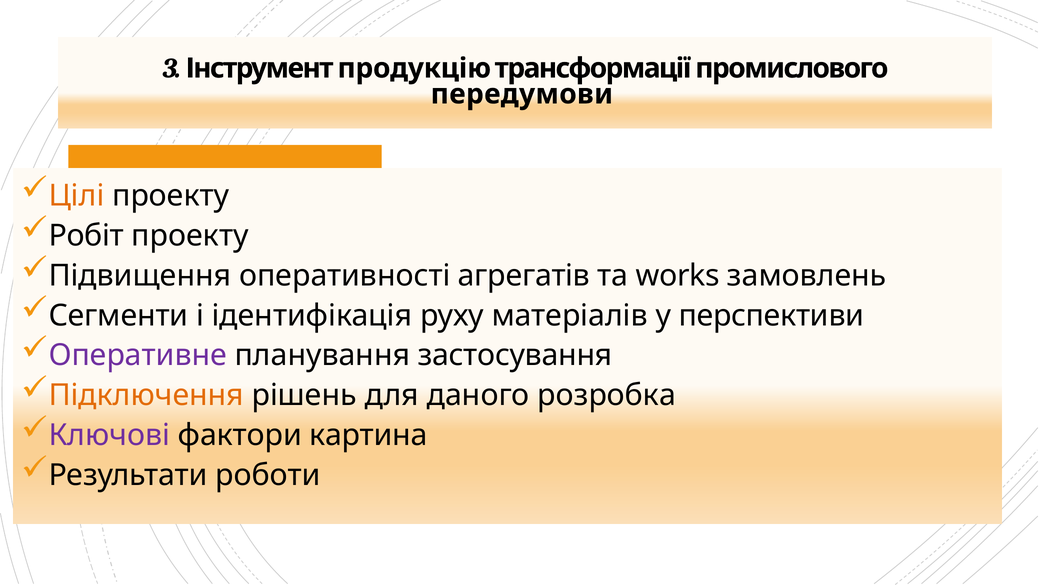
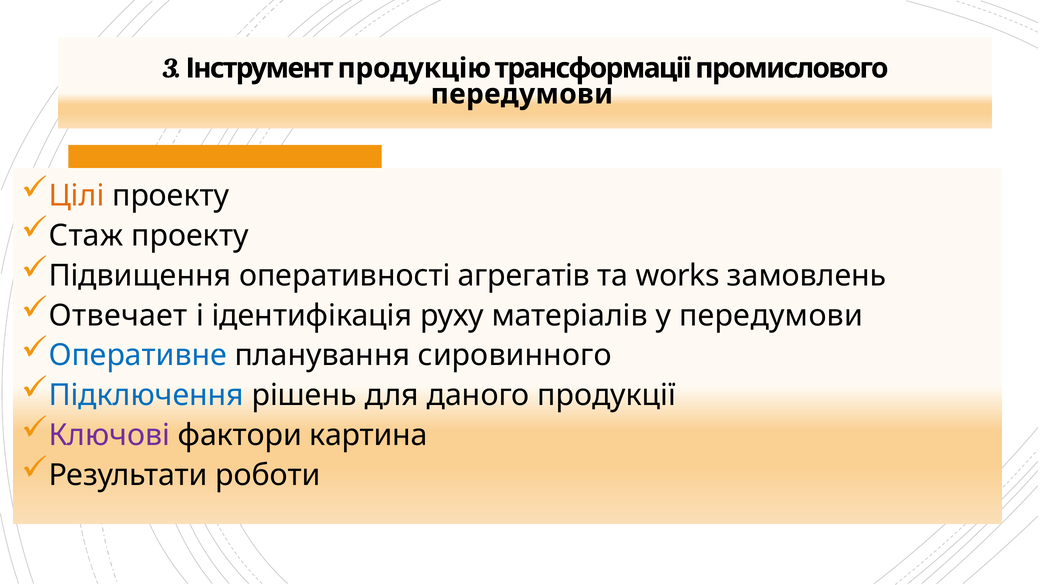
Робіт: Робіт -> Стаж (86, 236)
Сегменти: Сегменти -> Отвечает (118, 315)
у перспективи: перспективи -> передумови (771, 315)
Оперативне colour: purple -> blue (138, 355)
застосування: застосування -> сировинного (515, 355)
Підключення colour: orange -> blue (146, 395)
розробка: розробка -> продукції (607, 395)
